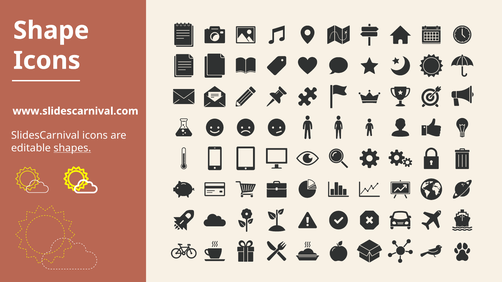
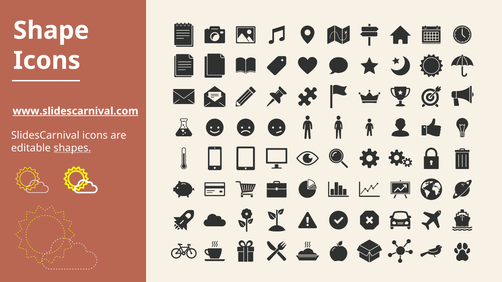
www.slidescarnival.com underline: none -> present (75, 111)
